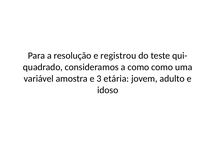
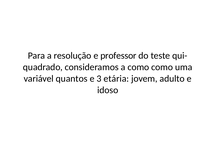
registrou: registrou -> professor (118, 56)
amostra: amostra -> quantos (72, 79)
